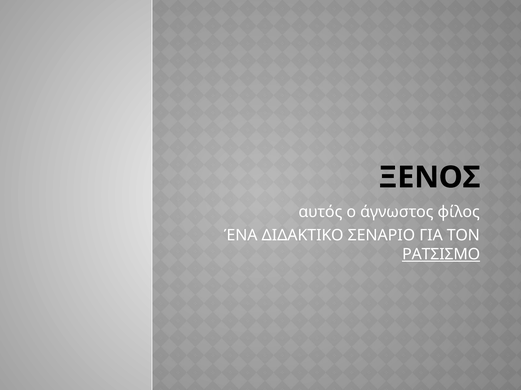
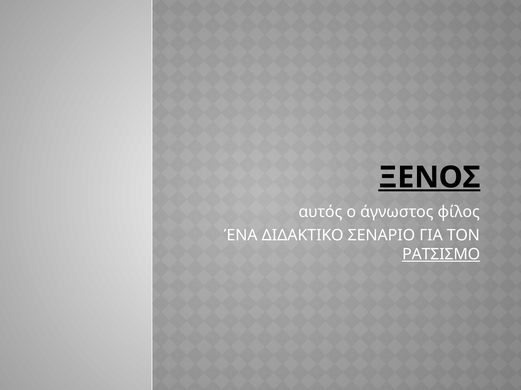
ΞΕΝΟΣ underline: none -> present (429, 178)
